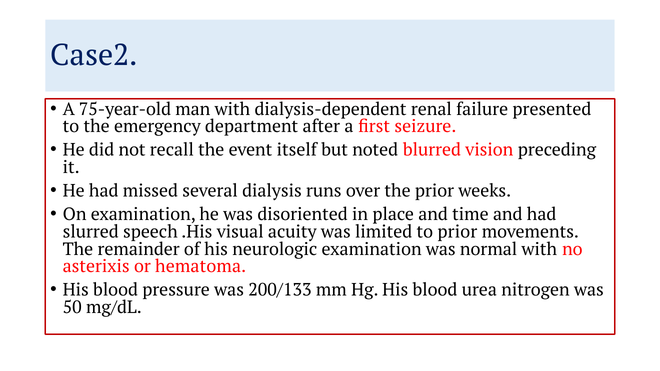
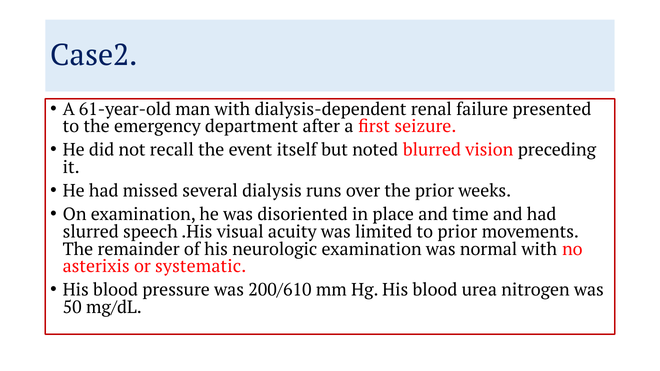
75-year-old: 75-year-old -> 61-year-old (125, 109)
hematoma: hematoma -> systematic (201, 267)
200/133: 200/133 -> 200/610 (280, 290)
